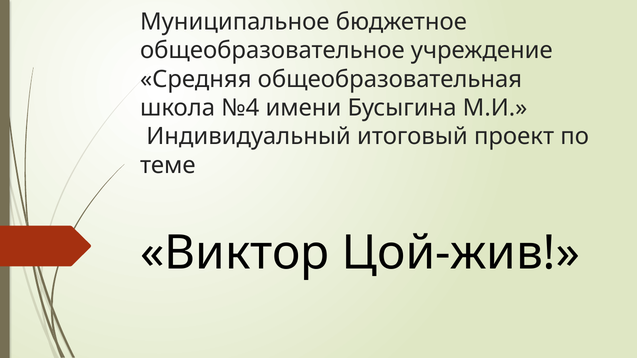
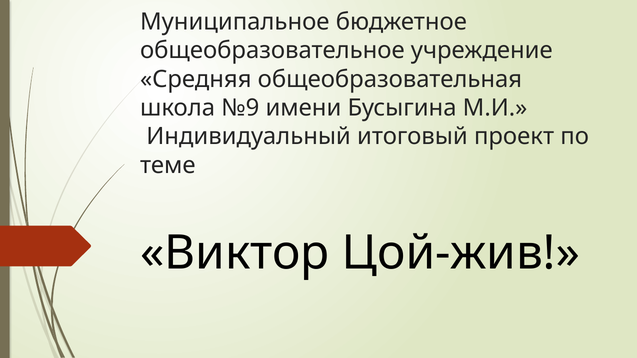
№4: №4 -> №9 (240, 108)
